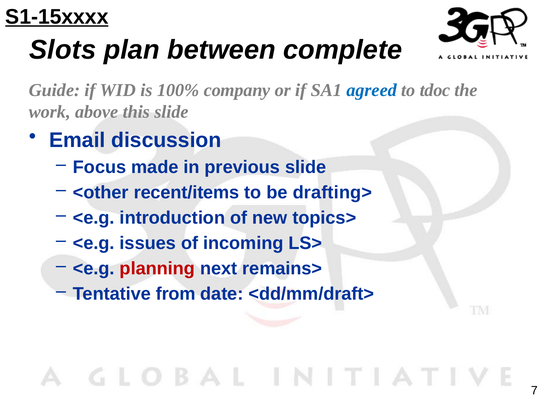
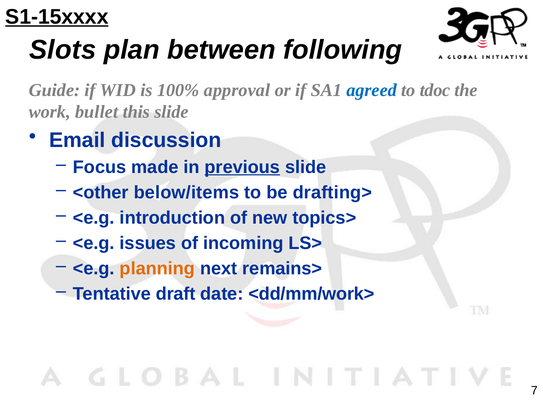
complete: complete -> following (343, 50)
company: company -> approval (237, 90)
above: above -> bullet (97, 112)
previous underline: none -> present (242, 167)
recent/items: recent/items -> below/items (186, 192)
planning colour: red -> orange (157, 268)
from: from -> draft (176, 293)
<dd/mm/draft>: <dd/mm/draft> -> <dd/mm/work> (311, 293)
